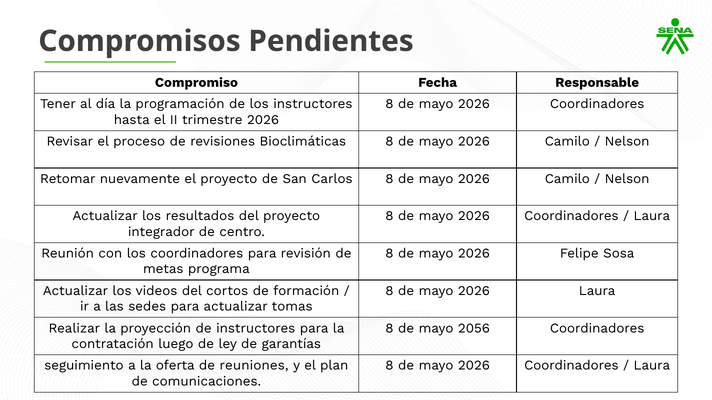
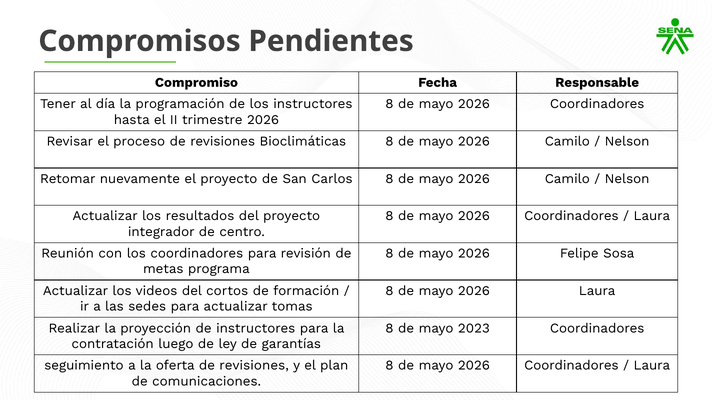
2056: 2056 -> 2023 (474, 329)
oferta de reuniones: reuniones -> revisiones (254, 366)
